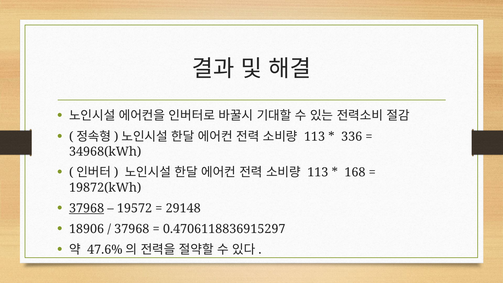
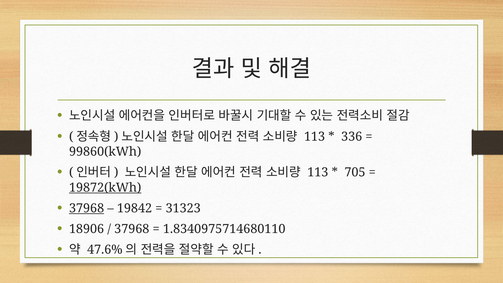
34968(kWh: 34968(kWh -> 99860(kWh (105, 152)
168: 168 -> 705 (355, 172)
19872(kWh underline: none -> present (105, 187)
19572: 19572 -> 19842 (135, 208)
29148: 29148 -> 31323 (183, 208)
0.4706118836915297: 0.4706118836915297 -> 1.8340975714680110 (224, 229)
